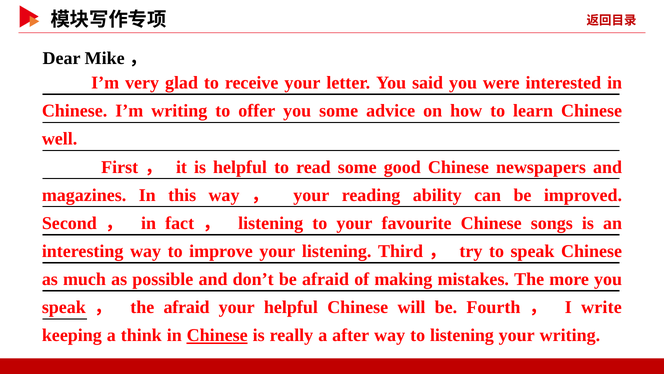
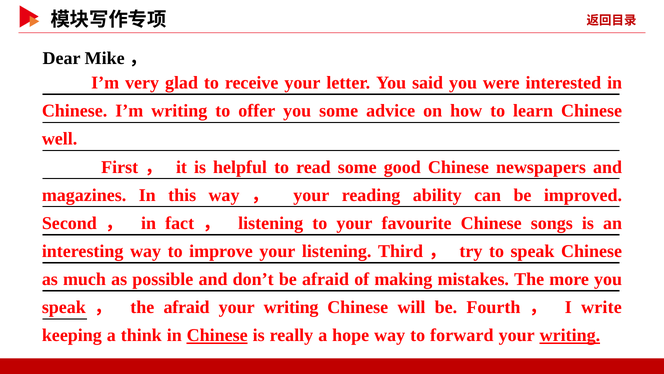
helpful: helpful -> writing (291, 307)
after: after -> hope (351, 335)
to listening: listening -> forward (462, 335)
writing underline: none -> present (570, 335)
